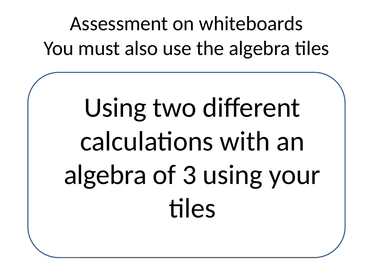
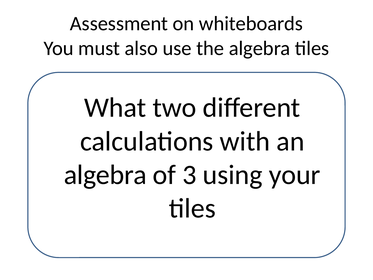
Using: Using -> What (115, 108)
